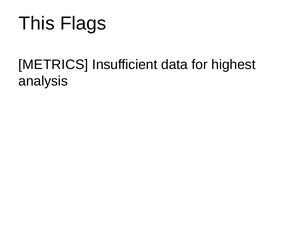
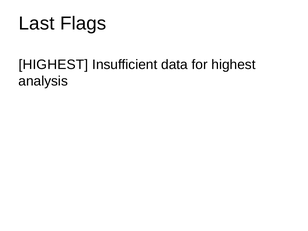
This: This -> Last (37, 23)
METRICS: METRICS -> HIGHEST (53, 65)
